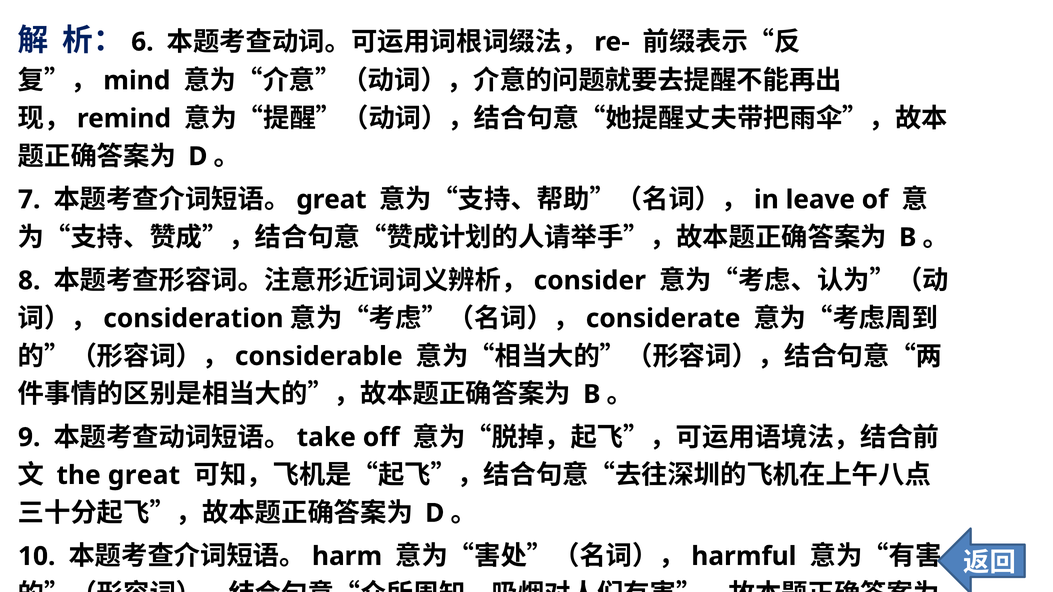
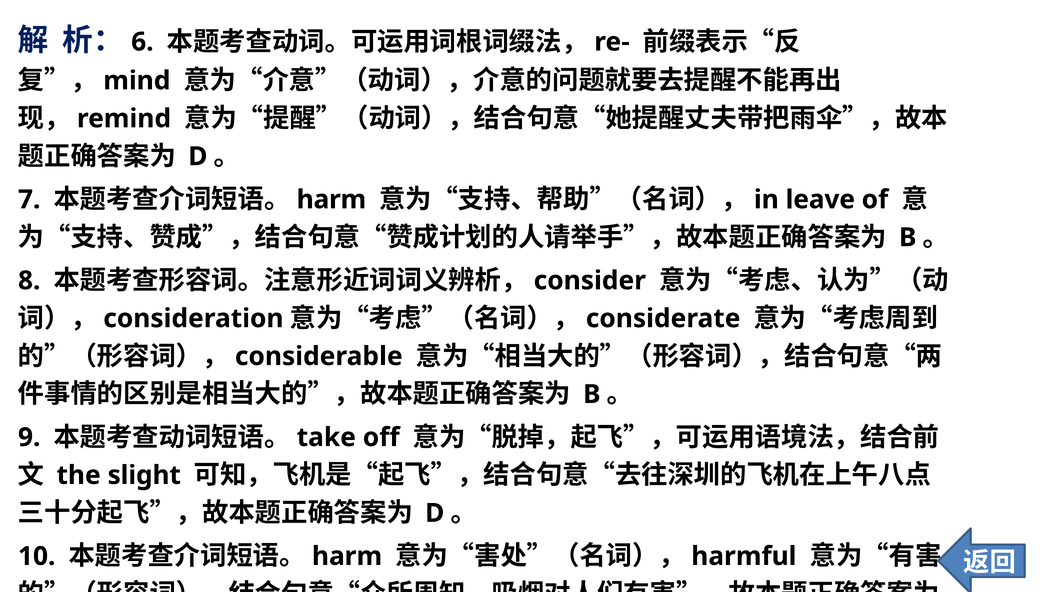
great: great -> harm (331, 200)
the great: great -> slight (144, 476)
